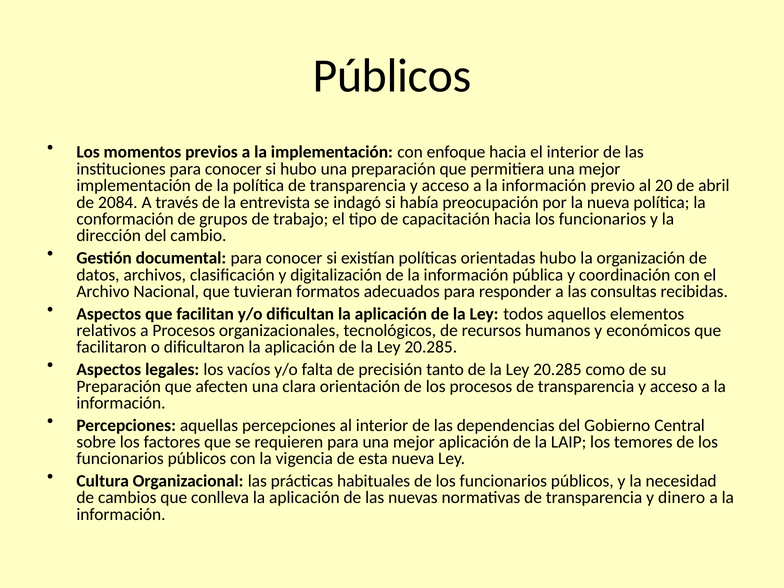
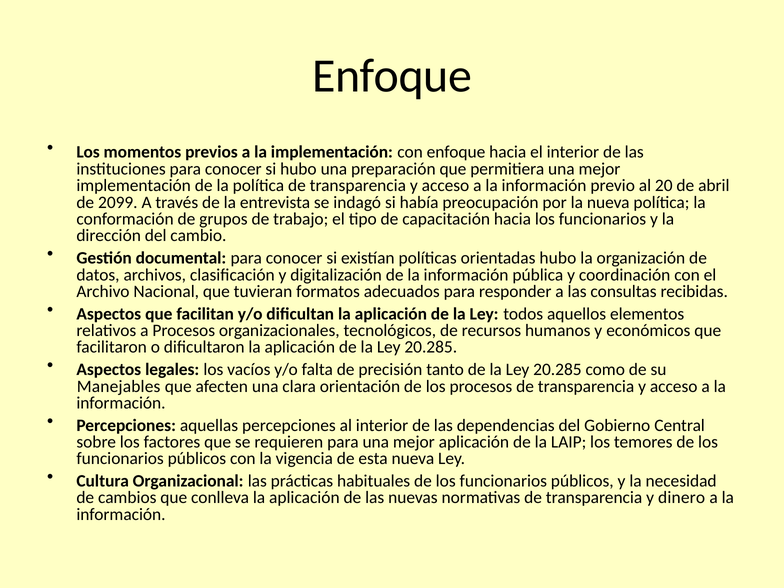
Públicos: Públicos -> Enfoque (392, 76)
2084: 2084 -> 2099 (118, 202)
Preparación: Preparación -> Manejables (119, 386)
